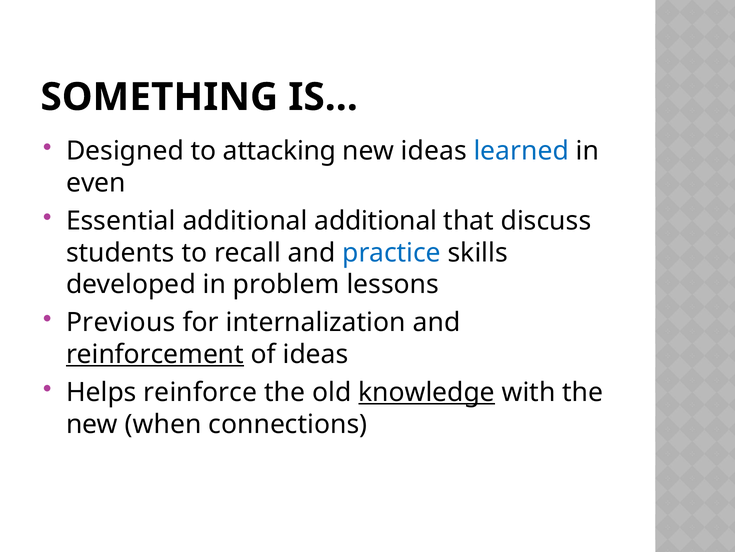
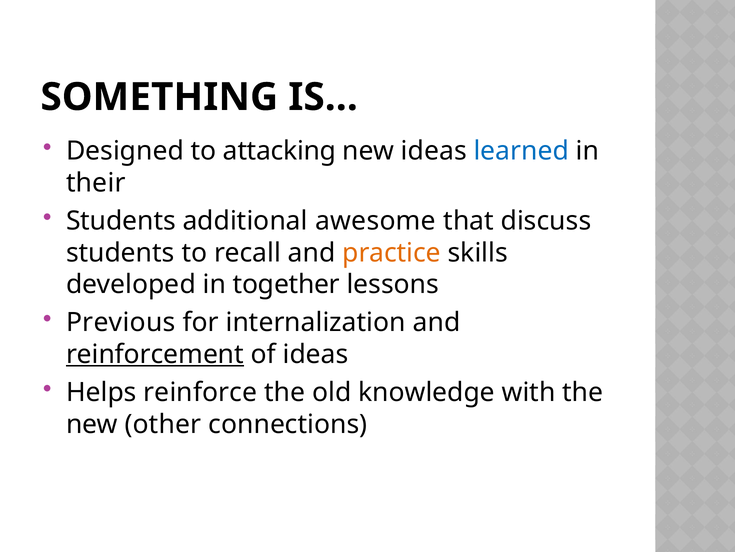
even: even -> their (96, 183)
Essential: Essential -> Students (121, 221)
additional additional: additional -> awesome (375, 221)
practice colour: blue -> orange (392, 252)
problem: problem -> together (286, 284)
knowledge underline: present -> none (427, 392)
when: when -> other (163, 424)
